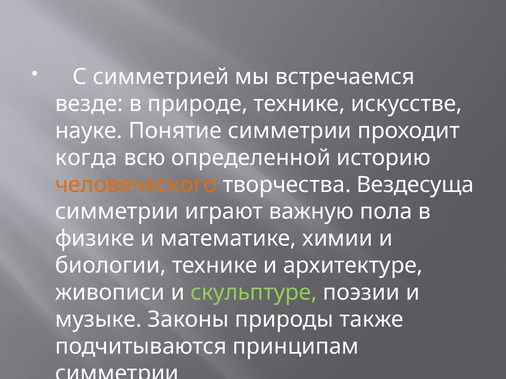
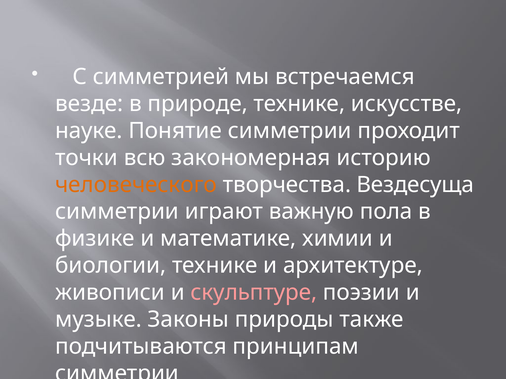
когда: когда -> точки (86, 158)
определенной: определенной -> закономерная (251, 158)
скульптуре colour: light green -> pink (254, 293)
